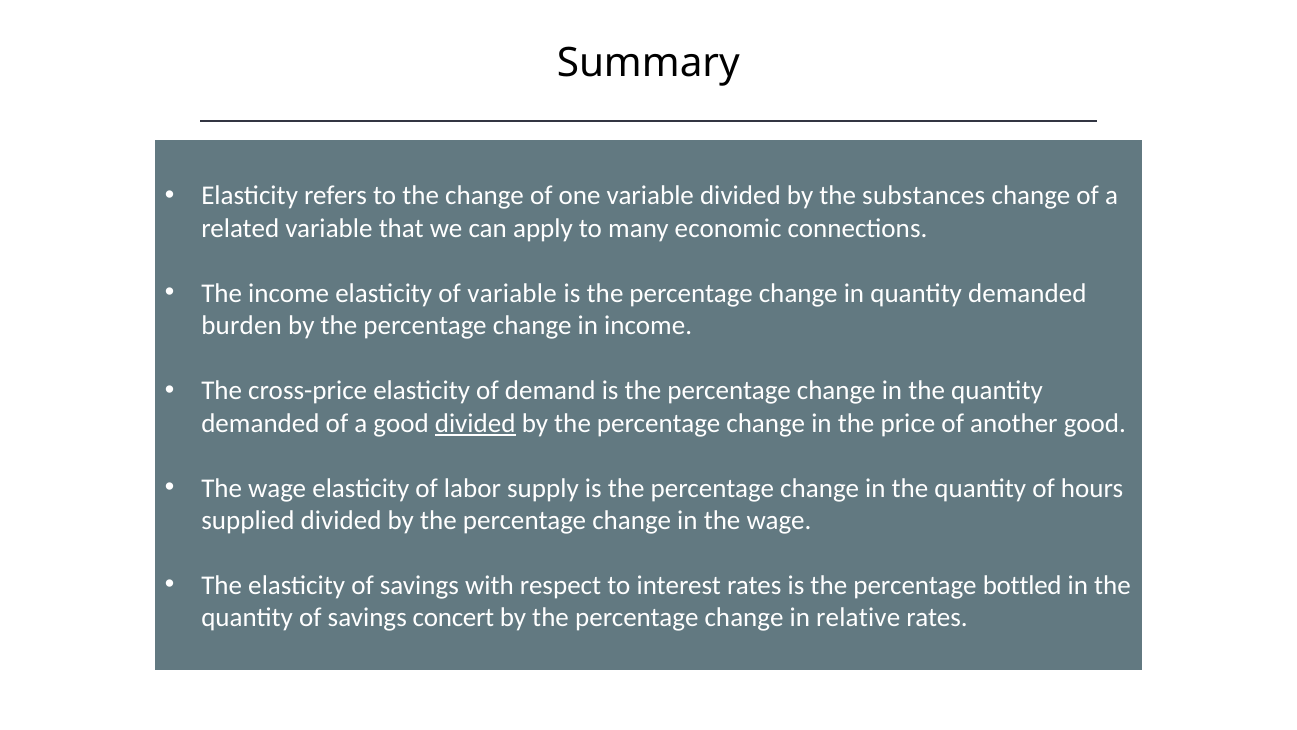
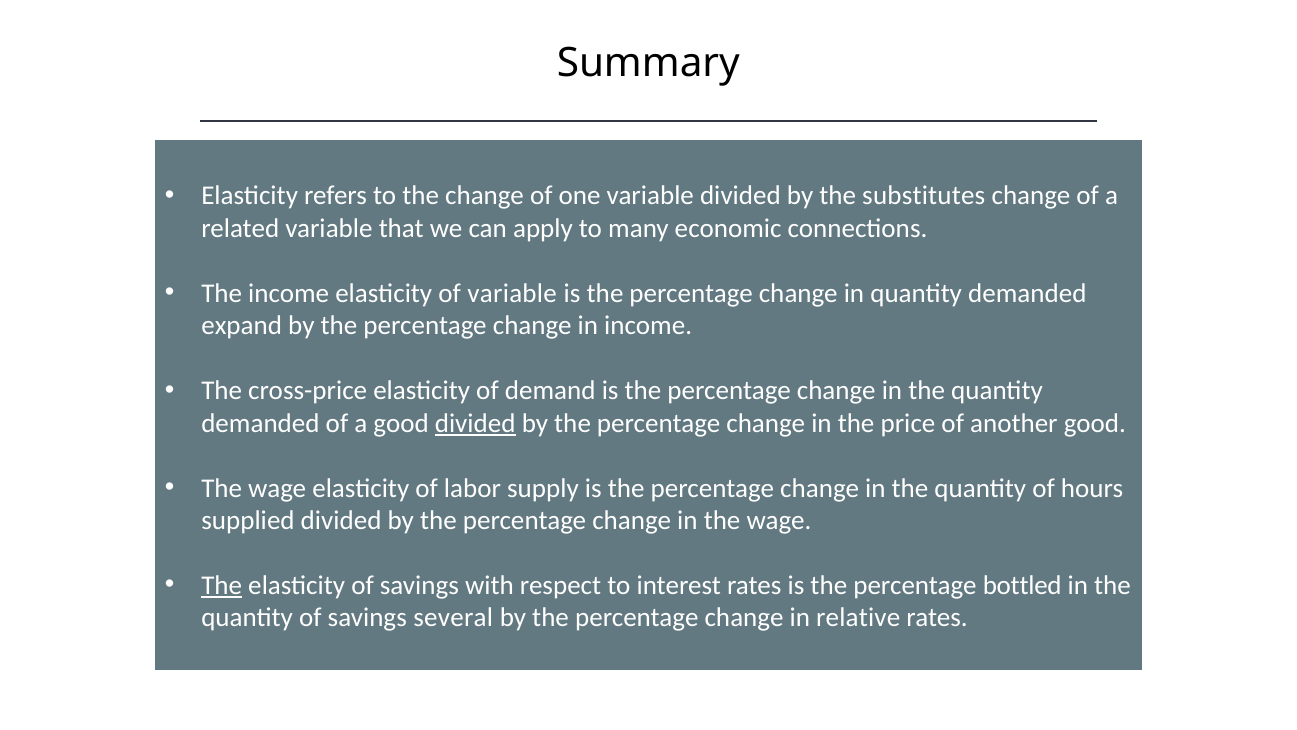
substances: substances -> substitutes (924, 196)
burden: burden -> expand (242, 326)
The underline: none -> present (222, 585)
concert: concert -> several (453, 618)
